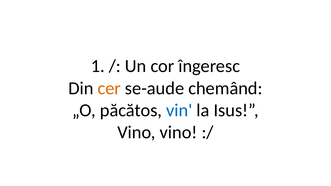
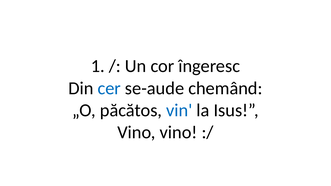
cer colour: orange -> blue (109, 88)
